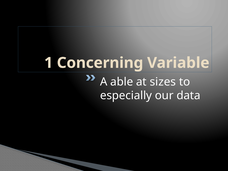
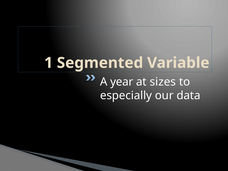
Concerning: Concerning -> Segmented (100, 63)
able: able -> year (122, 82)
